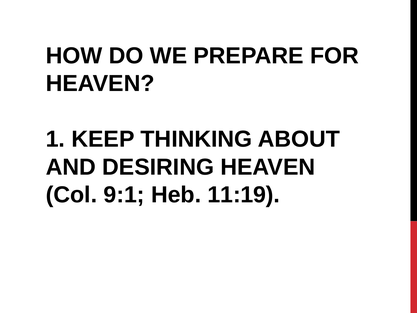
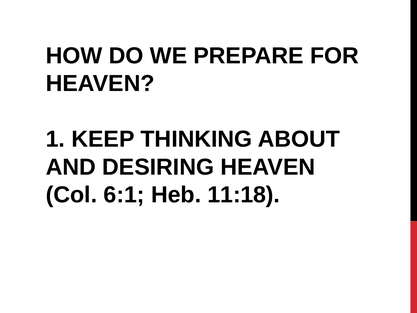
9:1: 9:1 -> 6:1 (124, 195)
11:19: 11:19 -> 11:18 (244, 195)
